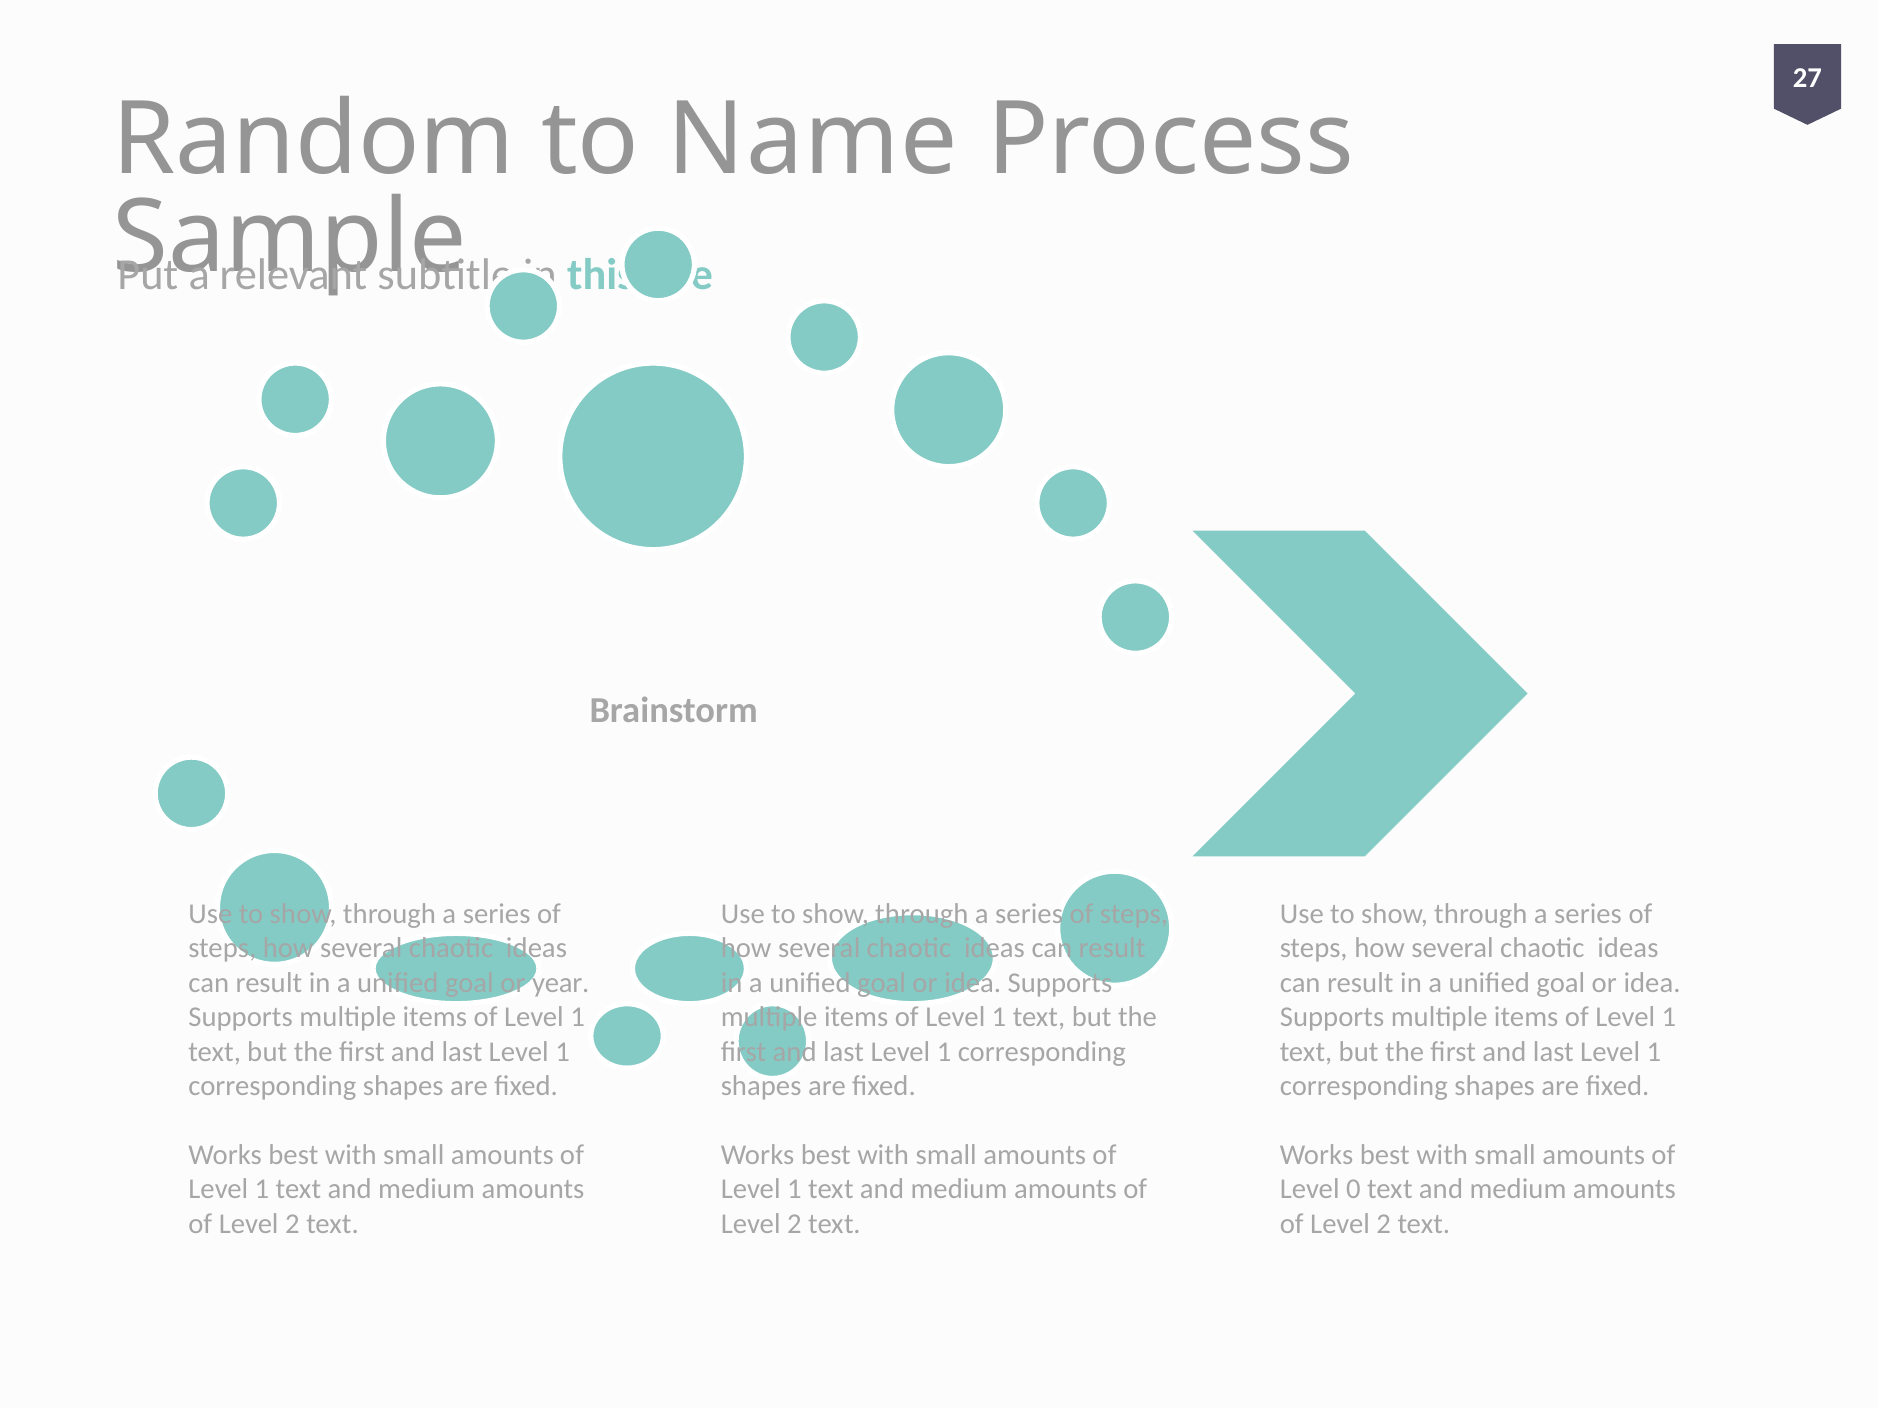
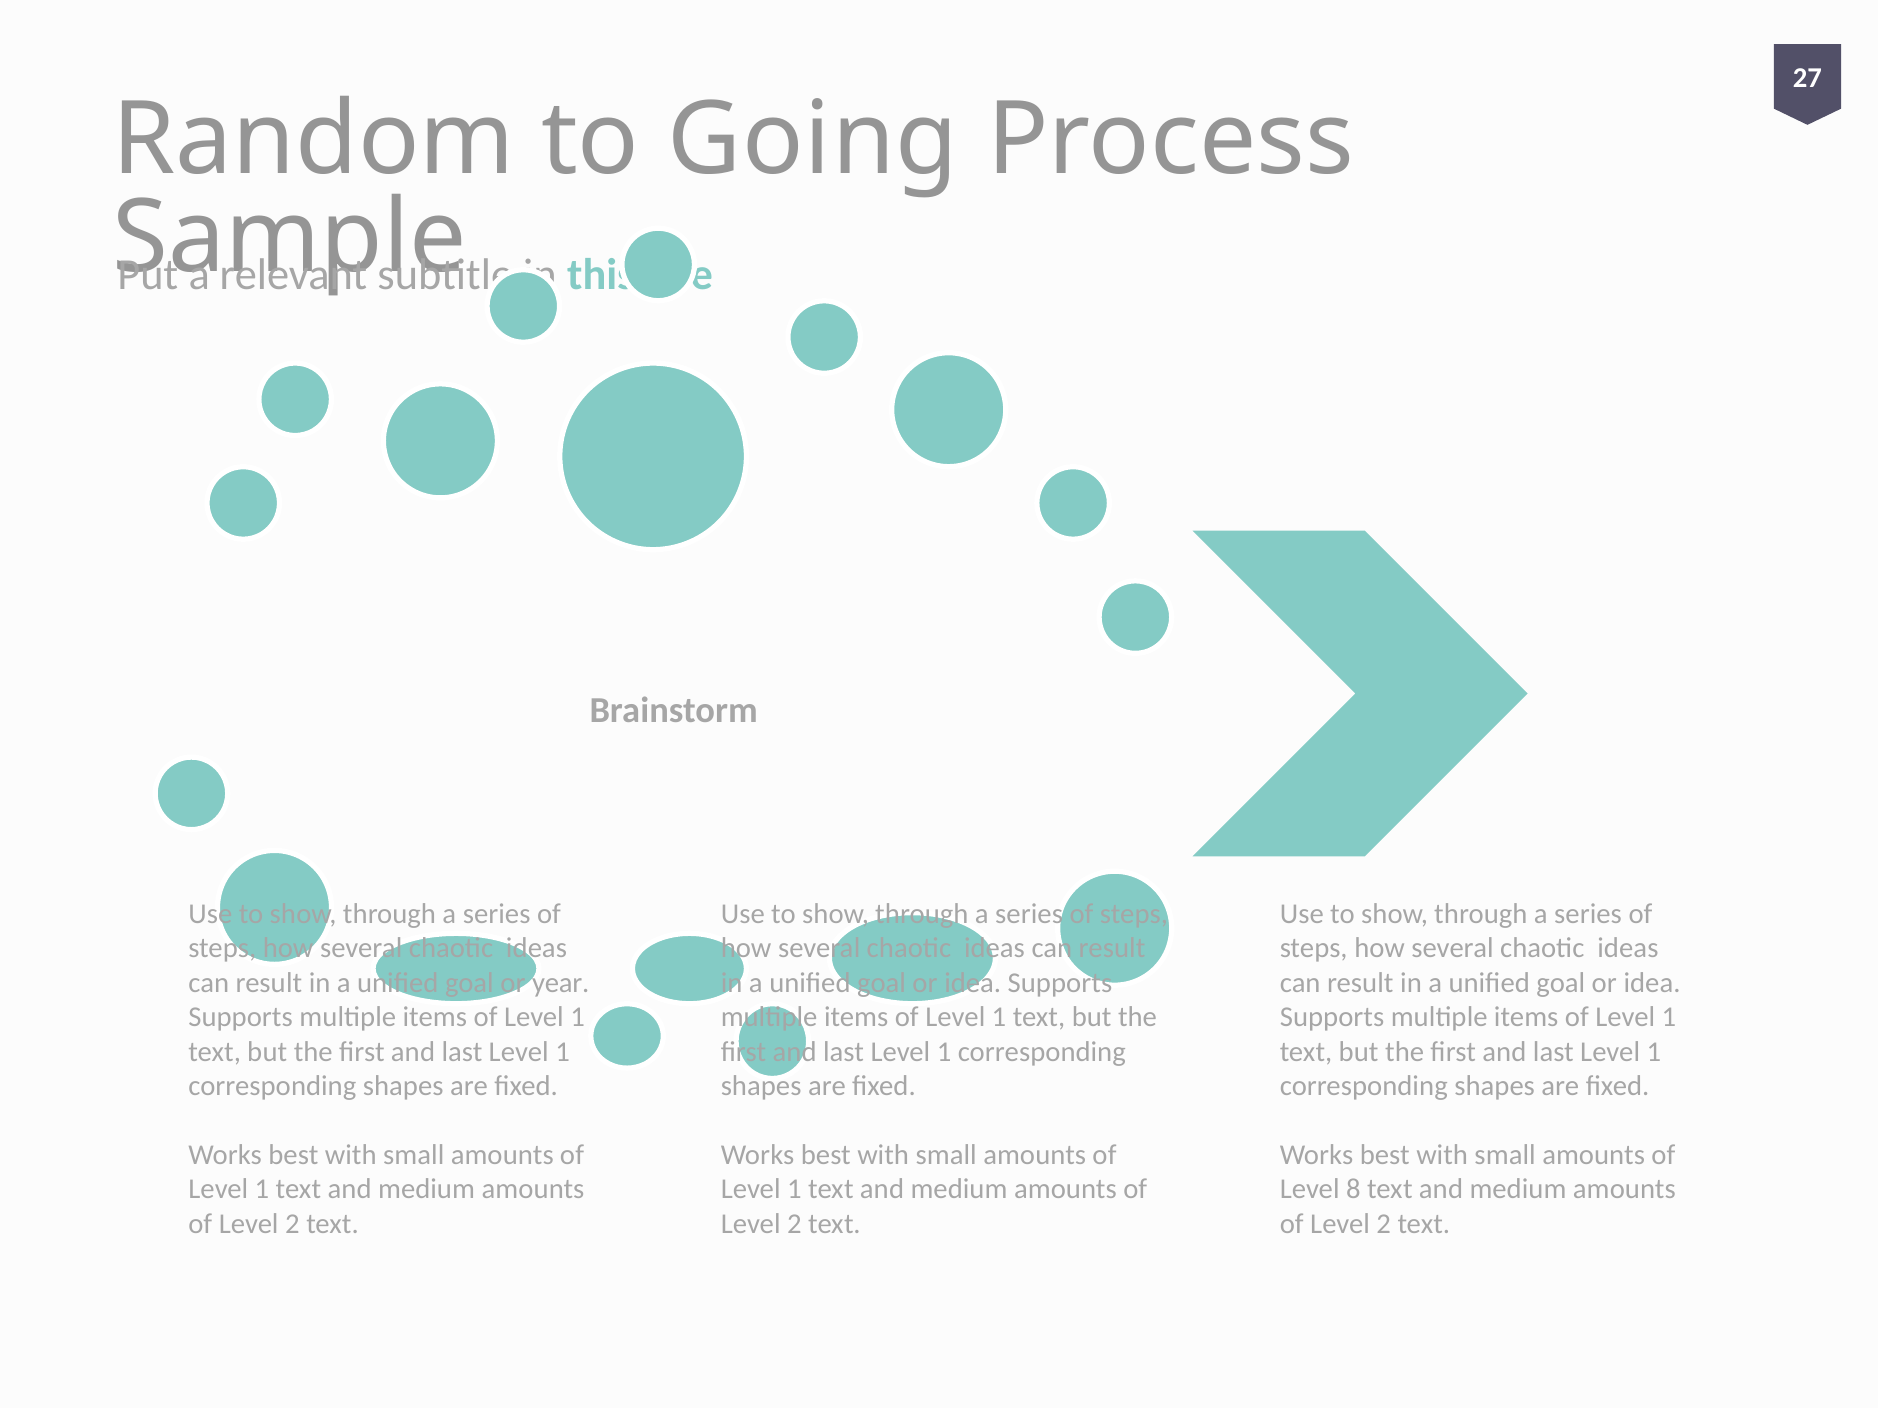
Name: Name -> Going (813, 140)
0: 0 -> 8 (1353, 1190)
